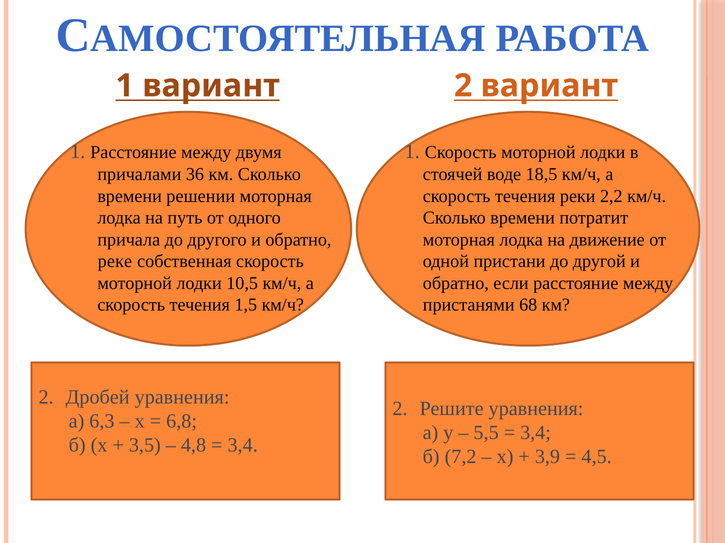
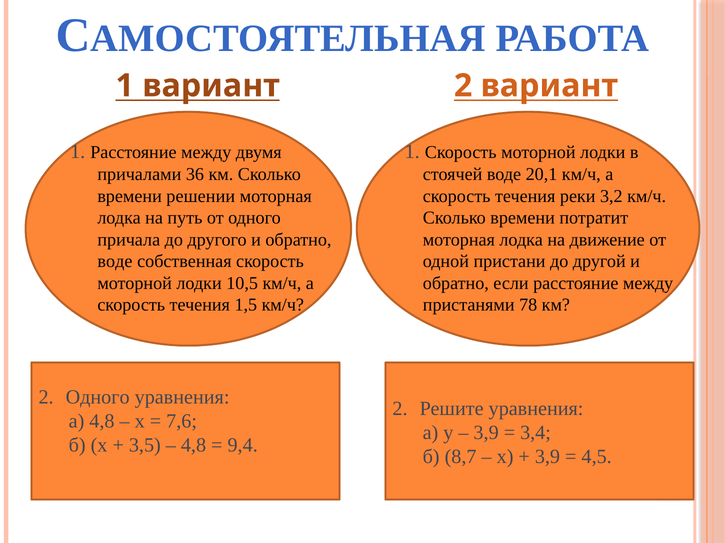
18,5: 18,5 -> 20,1 (541, 175)
2,2: 2,2 -> 3,2 (611, 196)
реке: реке -> воде (115, 262)
68: 68 -> 78 (528, 305)
2 Дробей: Дробей -> Одного (98, 397)
а 6,3: 6,3 -> 4,8 (102, 422)
6,8: 6,8 -> 7,6 (182, 422)
5,5: 5,5 -> 3,9 (486, 433)
3,4: 3,4 -> 9,4 (243, 446)
7,2: 7,2 -> 8,7 (461, 457)
